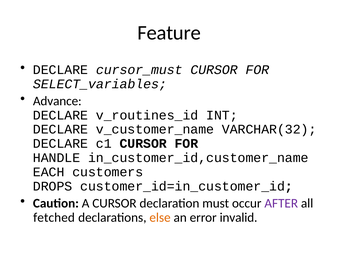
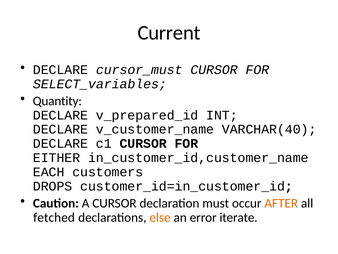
Feature: Feature -> Current (169, 33)
Advance: Advance -> Quantity (57, 101)
v_routines_id: v_routines_id -> v_prepared_id (147, 115)
VARCHAR(32: VARCHAR(32 -> VARCHAR(40 (269, 129)
HANDLE: HANDLE -> EITHER (57, 158)
AFTER colour: purple -> orange (281, 203)
invalid: invalid -> iterate (239, 217)
